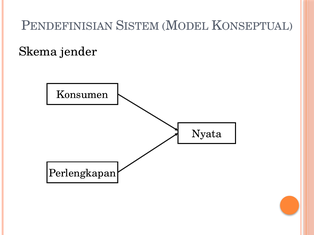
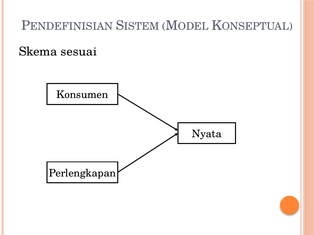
jender: jender -> sesuai (79, 52)
